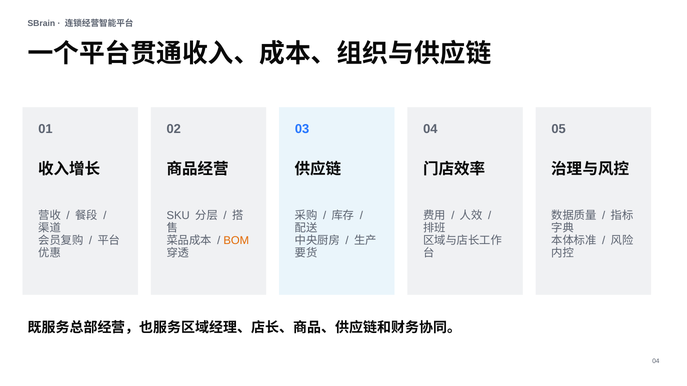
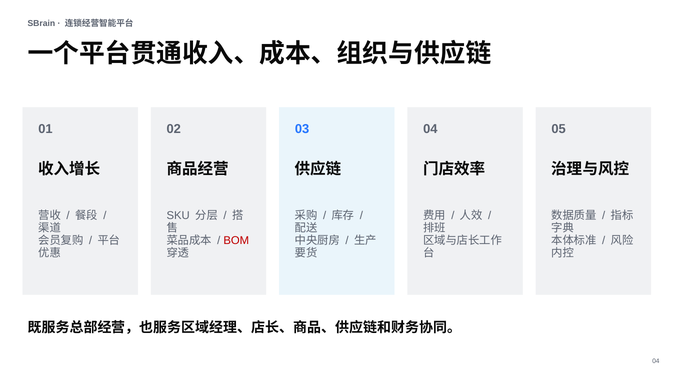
BOM colour: orange -> red (236, 241)
